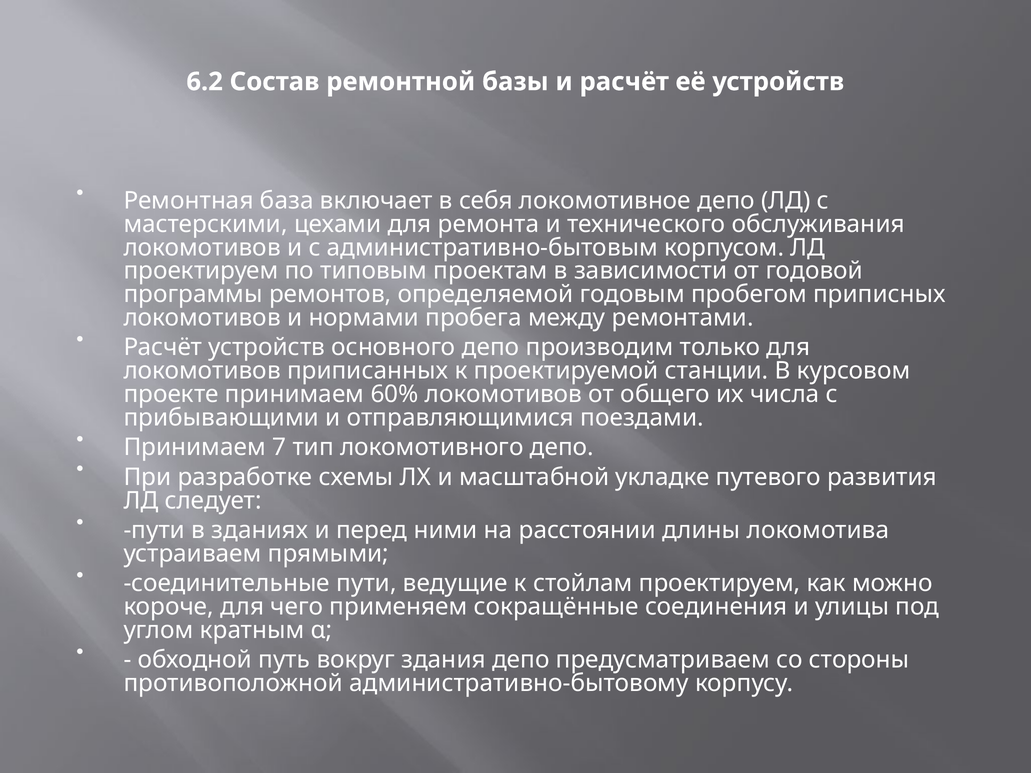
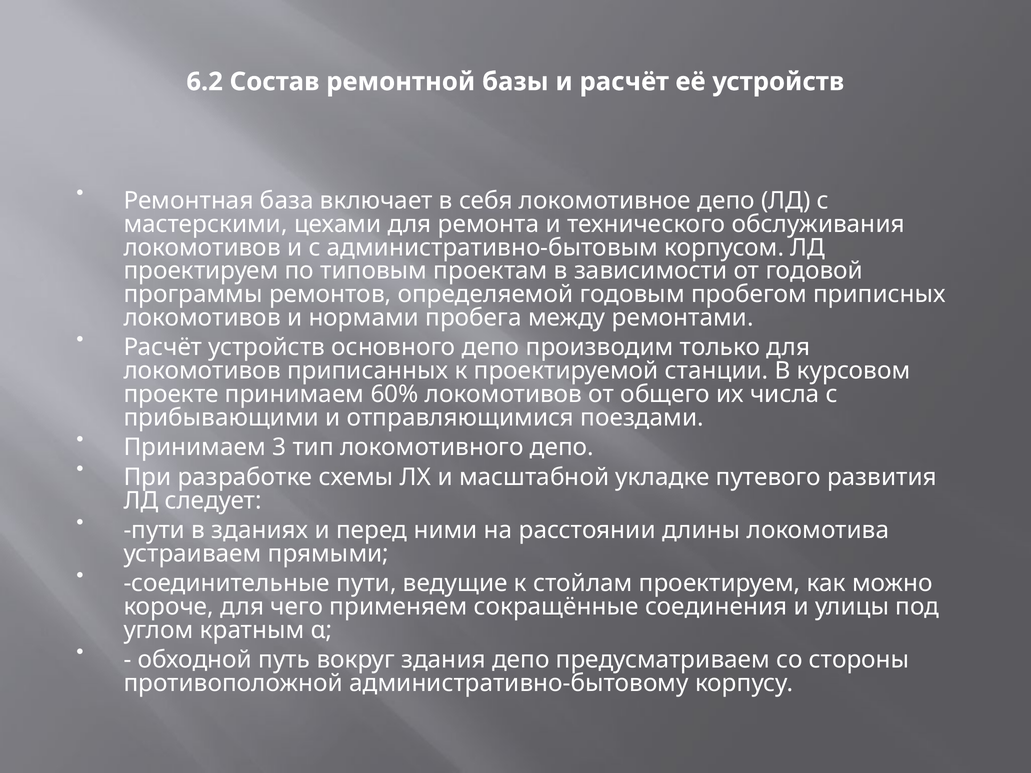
7: 7 -> 3 (279, 447)
